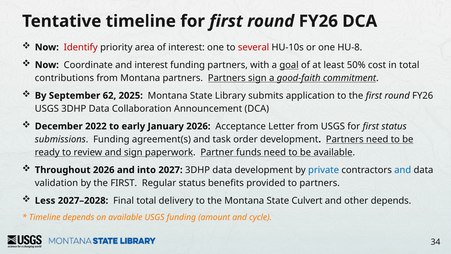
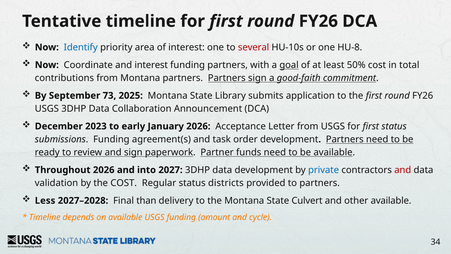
Identify colour: red -> blue (81, 47)
62: 62 -> 73 (109, 95)
2022: 2022 -> 2023 (96, 126)
and colour: blue -> red (403, 170)
by the FIRST: FIRST -> COST (124, 183)
benefits: benefits -> districts (226, 183)
Final total: total -> than (146, 200)
other depends: depends -> available (391, 200)
